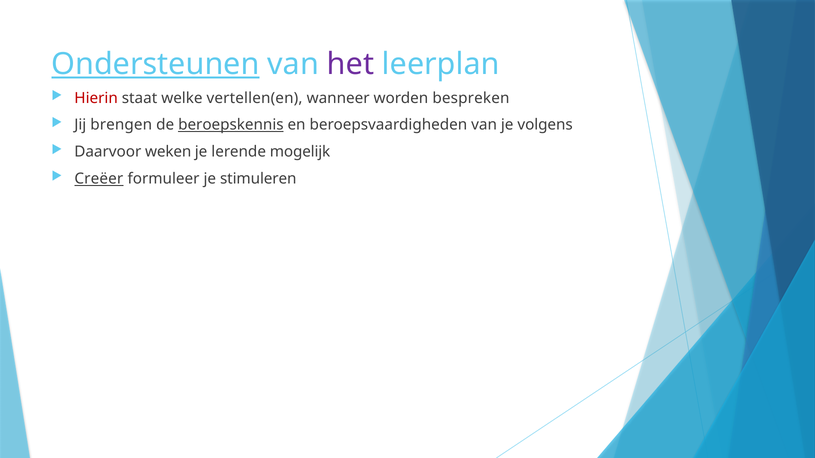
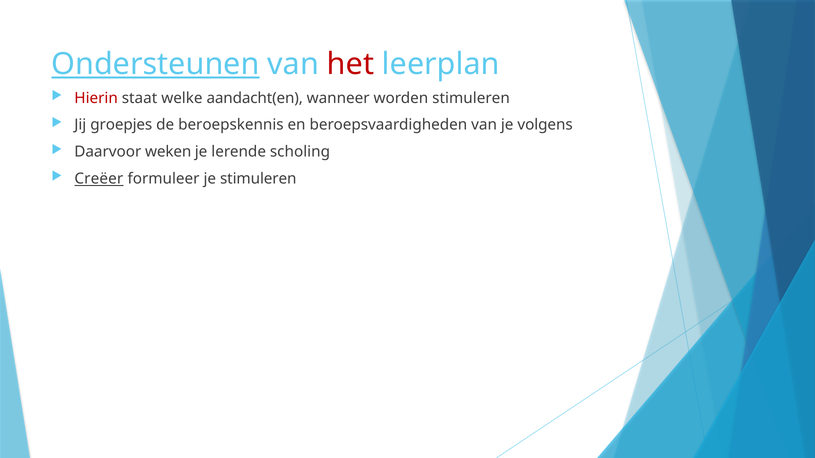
het colour: purple -> red (351, 64)
vertellen(en: vertellen(en -> aandacht(en (255, 98)
worden bespreken: bespreken -> stimuleren (471, 98)
brengen: brengen -> groepjes (121, 125)
beroepskennis underline: present -> none (231, 125)
mogelijk: mogelijk -> scholing (300, 152)
